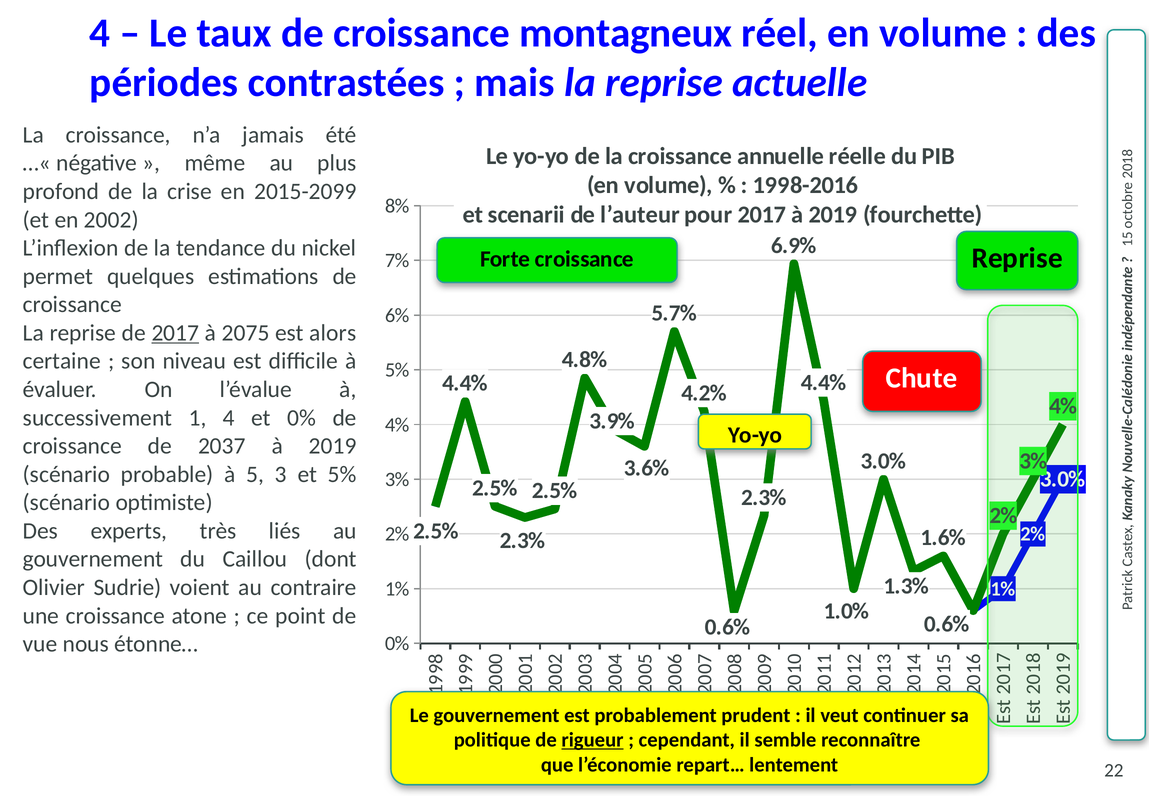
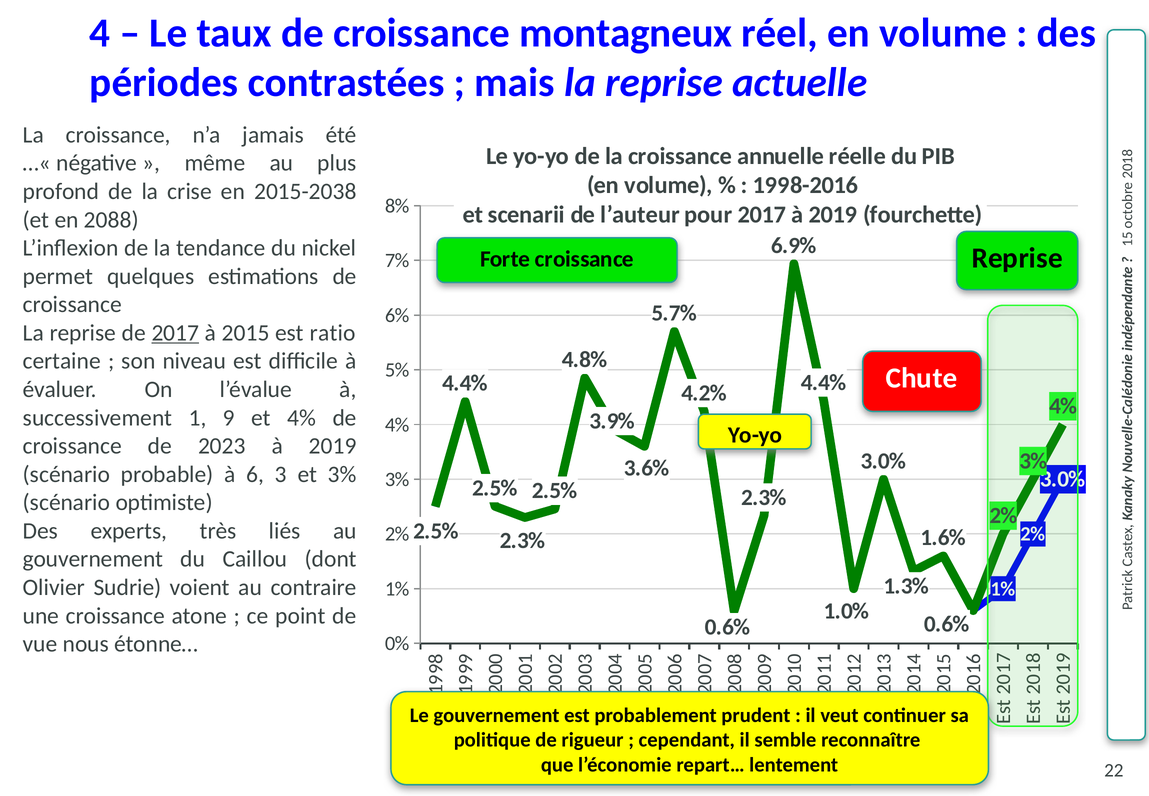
2015-2099: 2015-2099 -> 2015-2038 (305, 191)
2002: 2002 -> 2088 (111, 220)
2075: 2075 -> 2015 (246, 333)
alors: alors -> ratio (333, 333)
successivement 1 4: 4 -> 9 (229, 417)
et 0%: 0% -> 4% (302, 417)
2037: 2037 -> 2023 (222, 446)
à 5: 5 -> 6 (255, 474)
et 5%: 5% -> 3% (342, 474)
rigueur underline: present -> none (592, 740)
